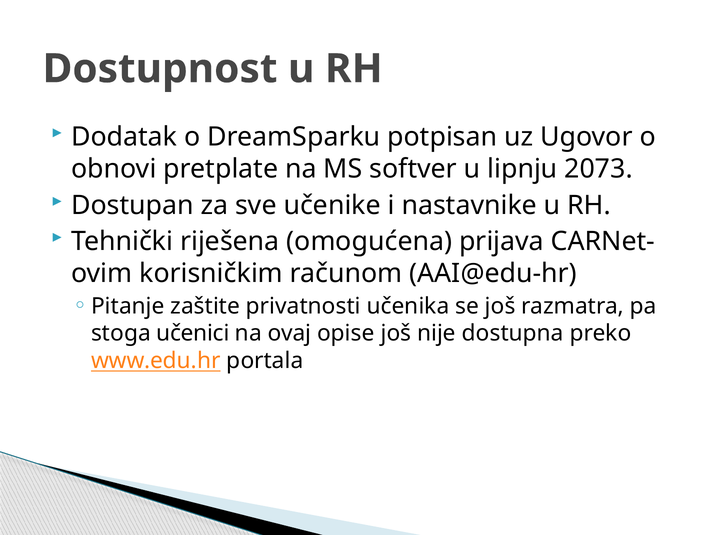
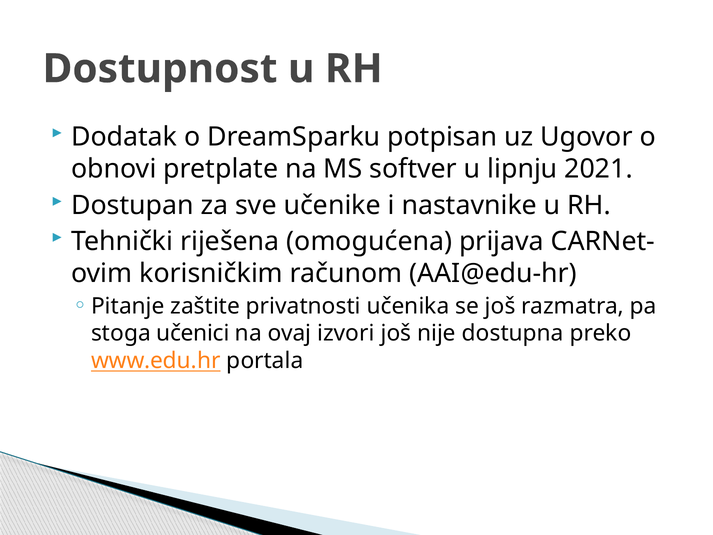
2073: 2073 -> 2021 (599, 169)
opise: opise -> izvori (346, 333)
